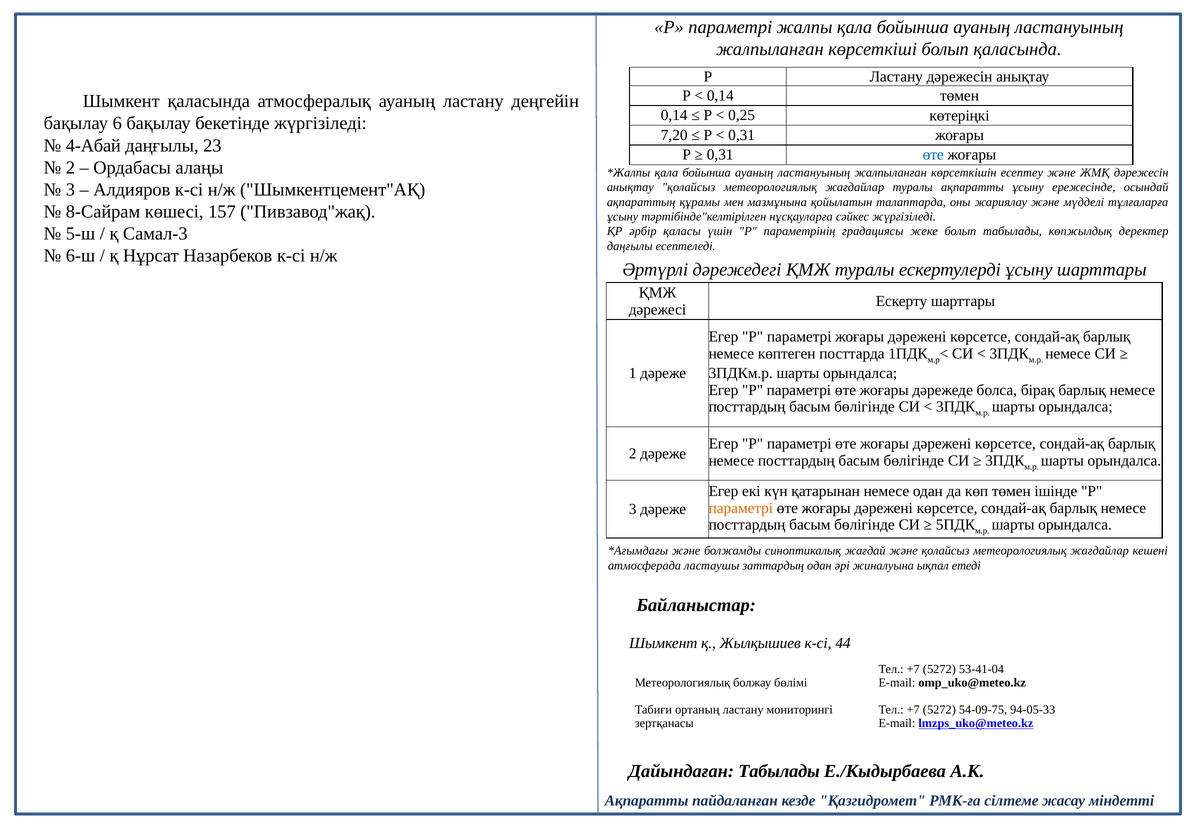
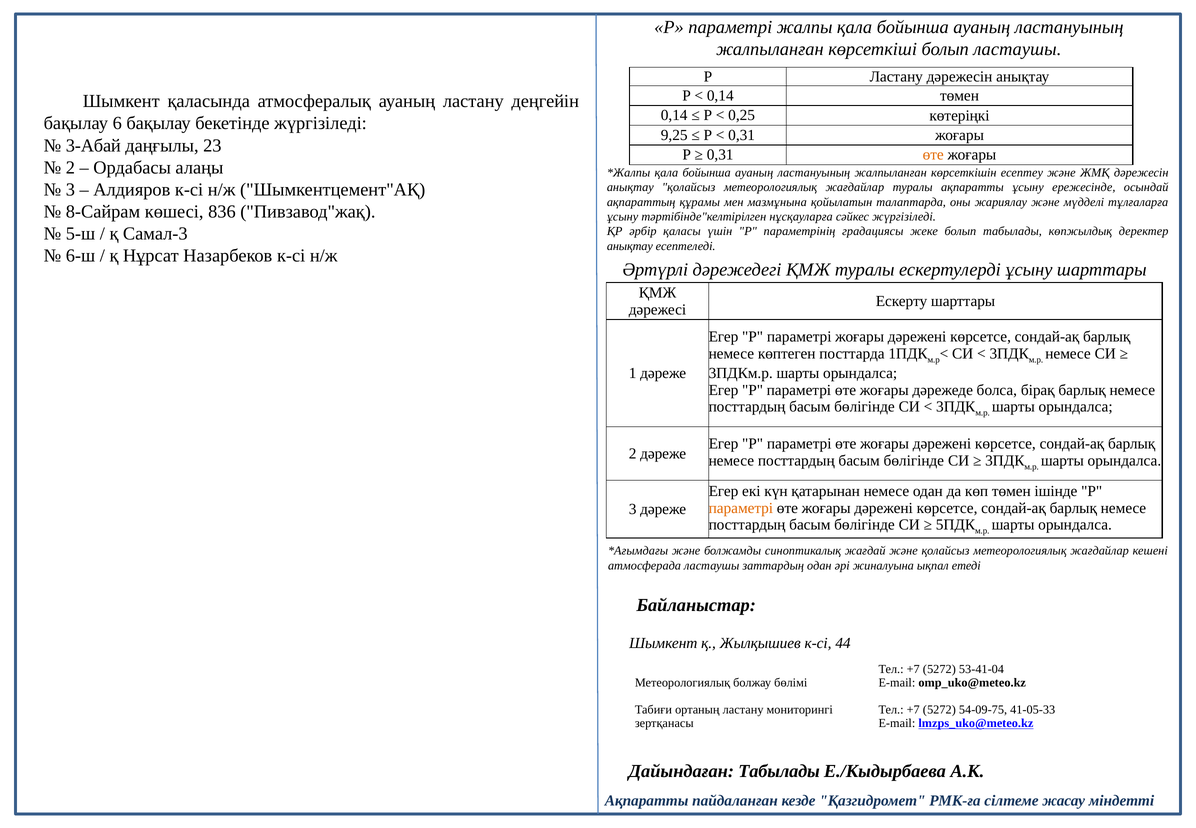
болып қаласында: қаласында -> ластаушы (1017, 49)
7,20: 7,20 -> 9,25 (674, 135)
4-Абай: 4-Абай -> 3-Абай (93, 145)
өте colour: blue -> orange (933, 155)
157: 157 -> 836 (222, 212)
даңғылы: даңғылы -> анықтау (630, 246)
94-05-33: 94-05-33 -> 41-05-33 (1033, 710)
